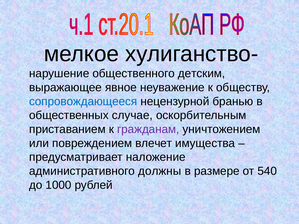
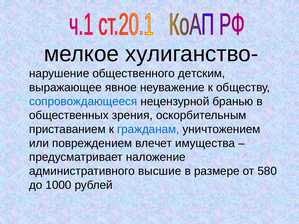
случае: случае -> зрения (132, 115)
гражданам colour: purple -> blue (148, 129)
должны: должны -> высшие (160, 171)
540: 540 -> 580 (267, 171)
